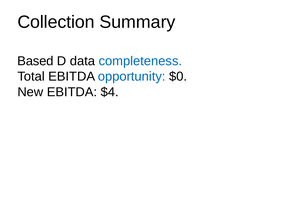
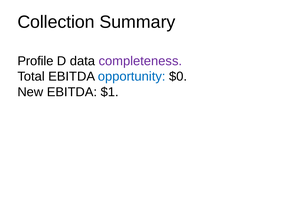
Based: Based -> Profile (35, 61)
completeness colour: blue -> purple (140, 61)
$4: $4 -> $1 (110, 92)
